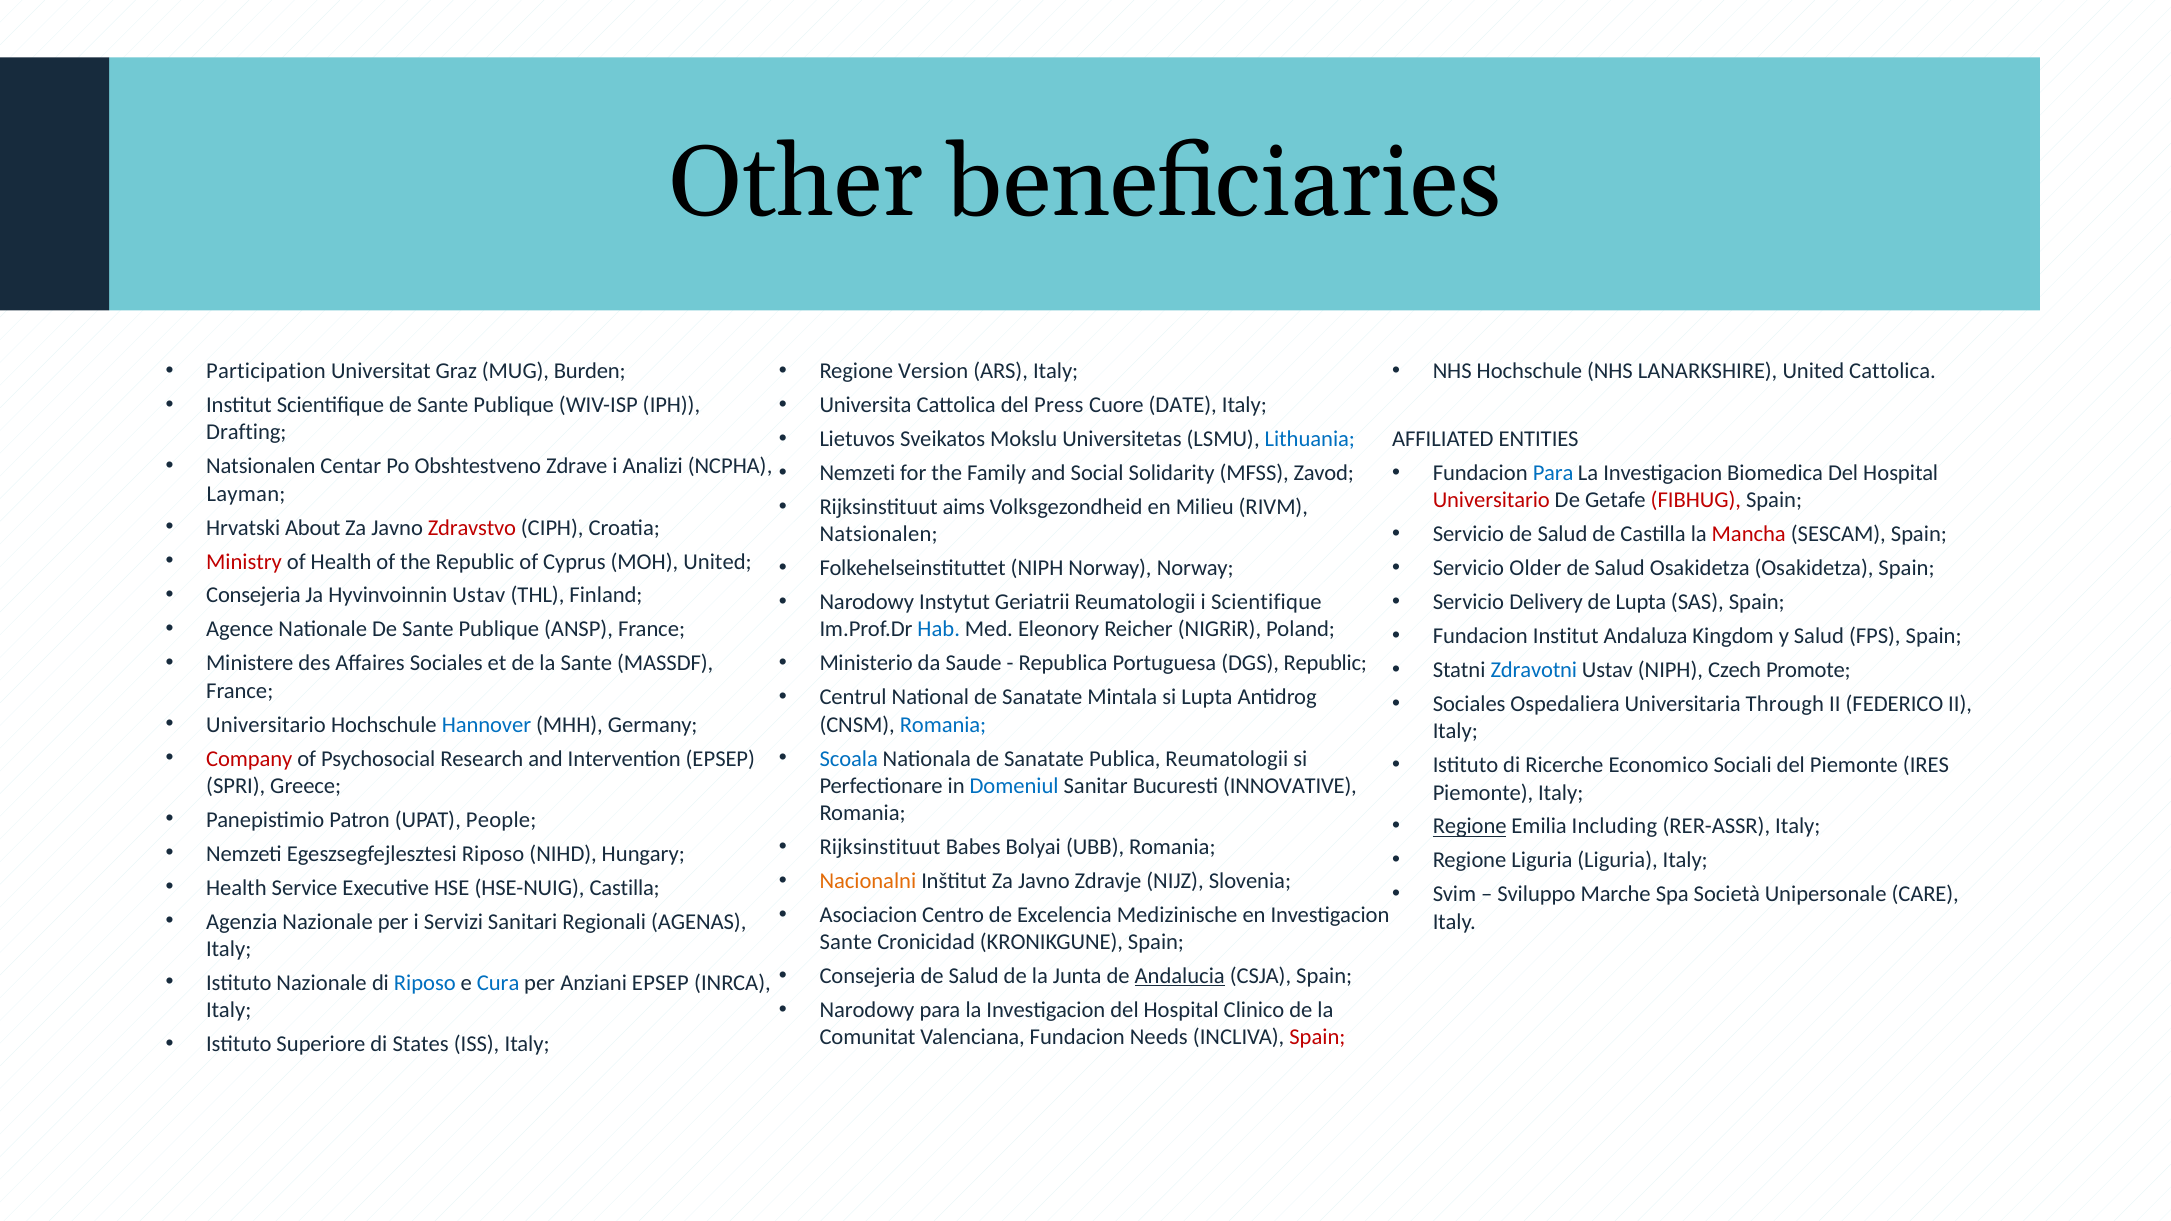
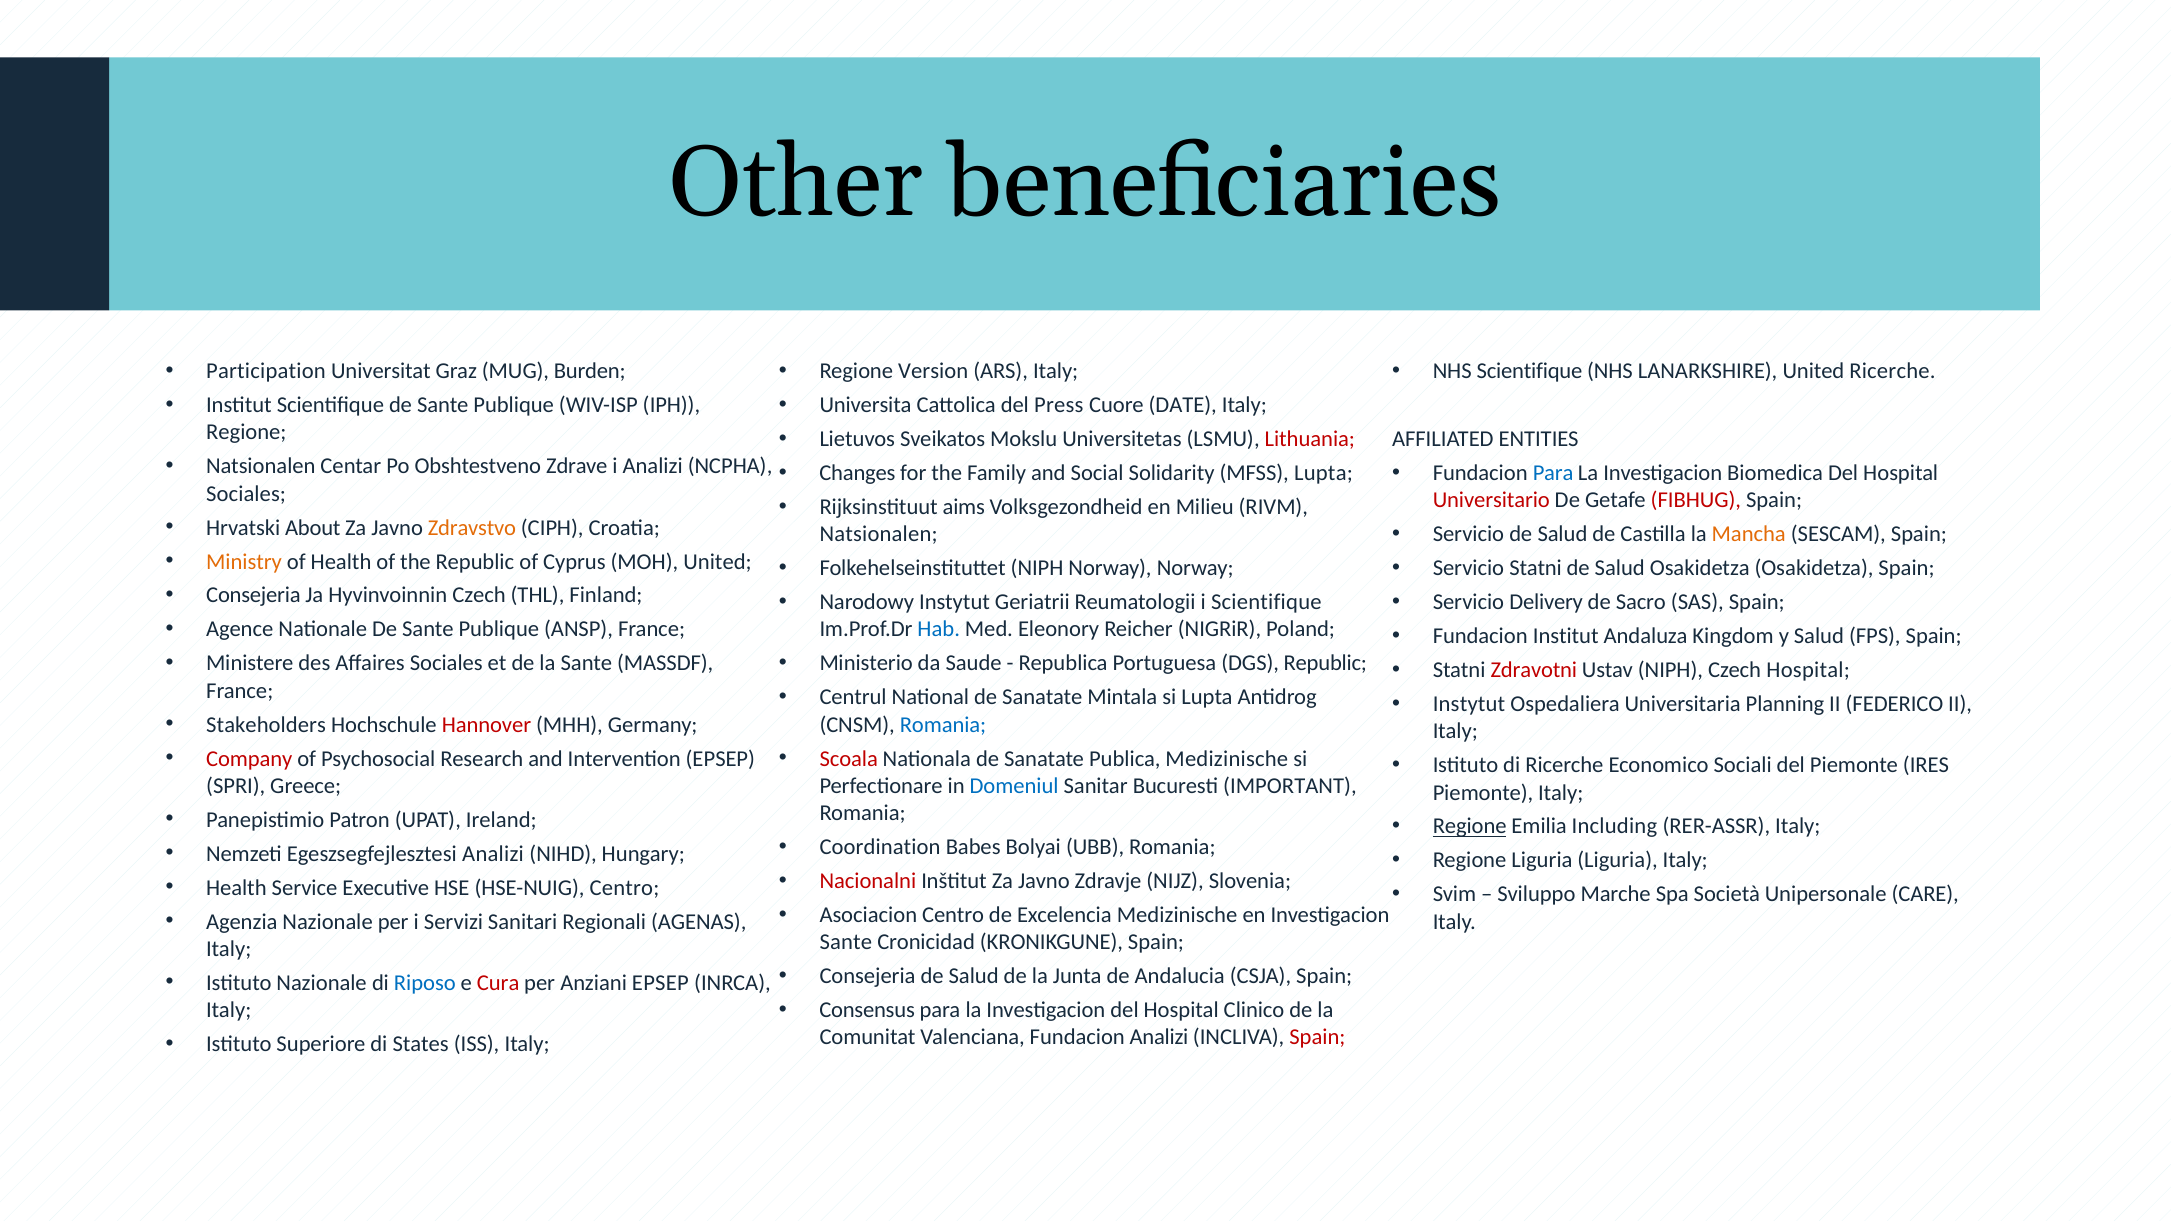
NHS Hochschule: Hochschule -> Scientifique (1530, 371)
United Cattolica: Cattolica -> Ricerche (1892, 371)
Drafting: Drafting -> Regione (246, 433)
Lithuania colour: blue -> red (1310, 439)
Nemzeti: Nemzeti -> Changes (857, 473)
MFSS Zavod: Zavod -> Lupta (1323, 473)
Layman: Layman -> Sociales (246, 494)
Zdravstvo colour: red -> orange (472, 528)
Mancha colour: red -> orange (1749, 534)
Ministry colour: red -> orange (244, 562)
Servicio Older: Older -> Statni (1536, 568)
Hyvinvoinnin Ustav: Ustav -> Czech (479, 596)
de Lupta: Lupta -> Sacro (1641, 602)
Zdravotni colour: blue -> red (1534, 670)
Czech Promote: Promote -> Hospital (1808, 670)
Sociales: Sociales -> Instytut (1469, 704)
Through: Through -> Planning (1785, 704)
Universitario: Universitario -> Stakeholders (266, 725)
Hannover colour: blue -> red (486, 725)
Scoala colour: blue -> red (849, 759)
Publica Reumatologii: Reumatologii -> Medizinische (1227, 759)
INNOVATIVE: INNOVATIVE -> IMPORTANT (1290, 786)
People: People -> Ireland (501, 820)
Rijksinstituut: Rijksinstituut -> Coordination (880, 847)
Egeszsegfejlesztesi Riposo: Riposo -> Analizi (493, 854)
Nacionalni colour: orange -> red (868, 881)
HSE-NUIG Castilla: Castilla -> Centro (624, 888)
Andalucia underline: present -> none (1180, 976)
Cura colour: blue -> red (498, 983)
Narodowy: Narodowy -> Consensus (867, 1010)
Fundacion Needs: Needs -> Analizi (1159, 1037)
